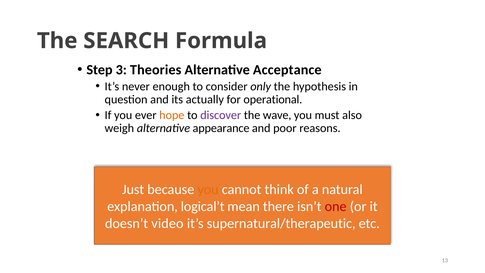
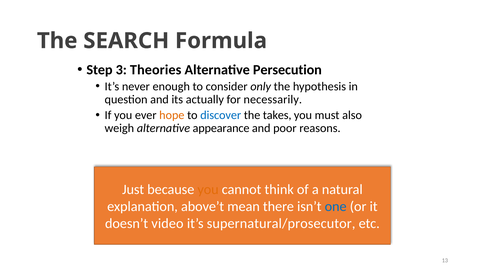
Acceptance: Acceptance -> Persecution (287, 70)
operational: operational -> necessarily (273, 99)
discover colour: purple -> blue (221, 115)
wave: wave -> takes (277, 115)
logical’t: logical’t -> above’t (203, 206)
one colour: red -> blue (336, 206)
supernatural/therapeutic: supernatural/therapeutic -> supernatural/prosecutor (281, 223)
